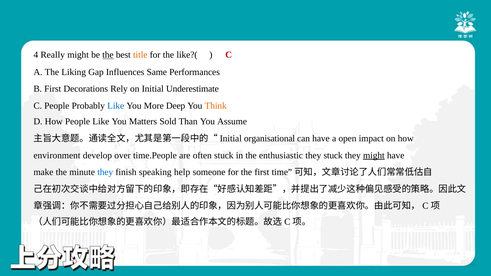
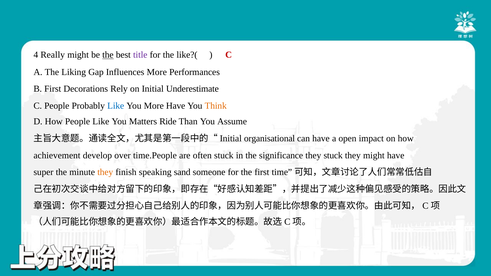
title colour: orange -> purple (140, 55)
Influences Same: Same -> More (157, 72)
More Deep: Deep -> Have (176, 106)
Sold: Sold -> Ride (168, 122)
environment: environment -> achievement (57, 155)
enthusiastic: enthusiastic -> significance (281, 155)
might underline: present -> none (374, 155)
make: make -> super (43, 172)
they colour: blue -> orange (105, 172)
help: help -> sand (182, 172)
